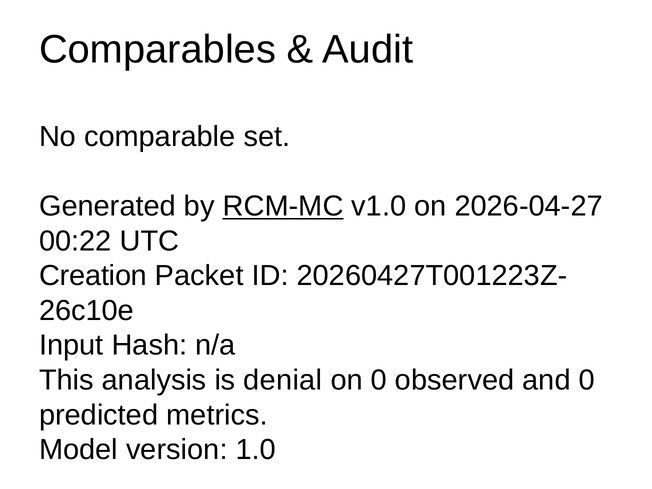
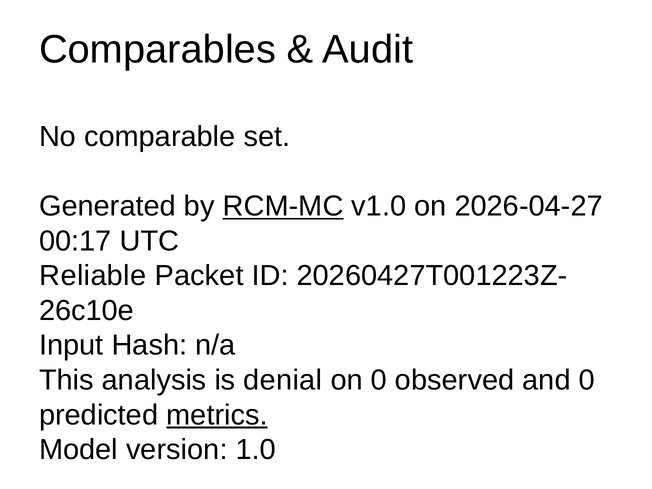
00:22: 00:22 -> 00:17 (75, 241)
Creation: Creation -> Reliable (93, 276)
metrics underline: none -> present (217, 415)
